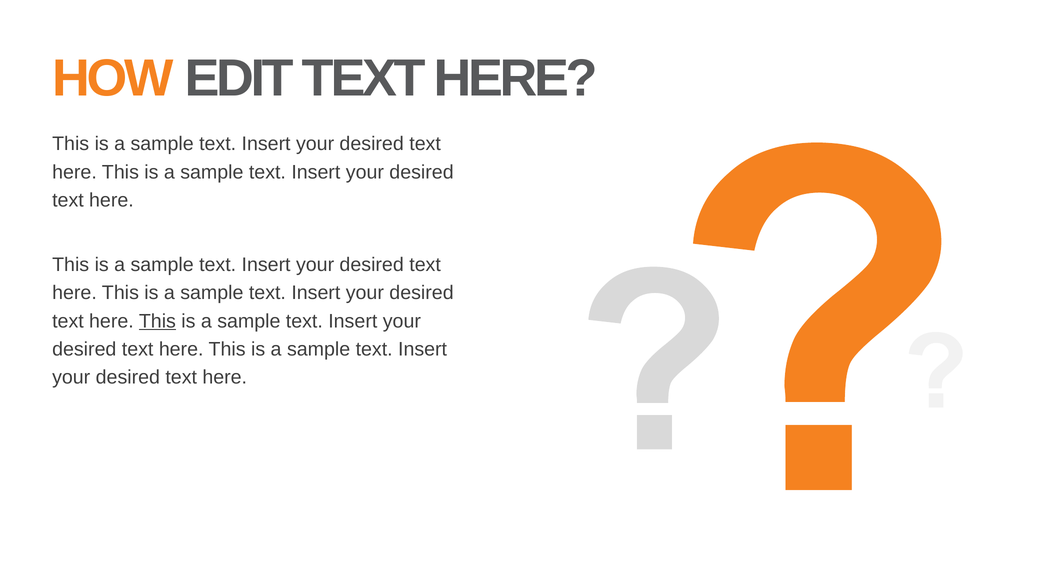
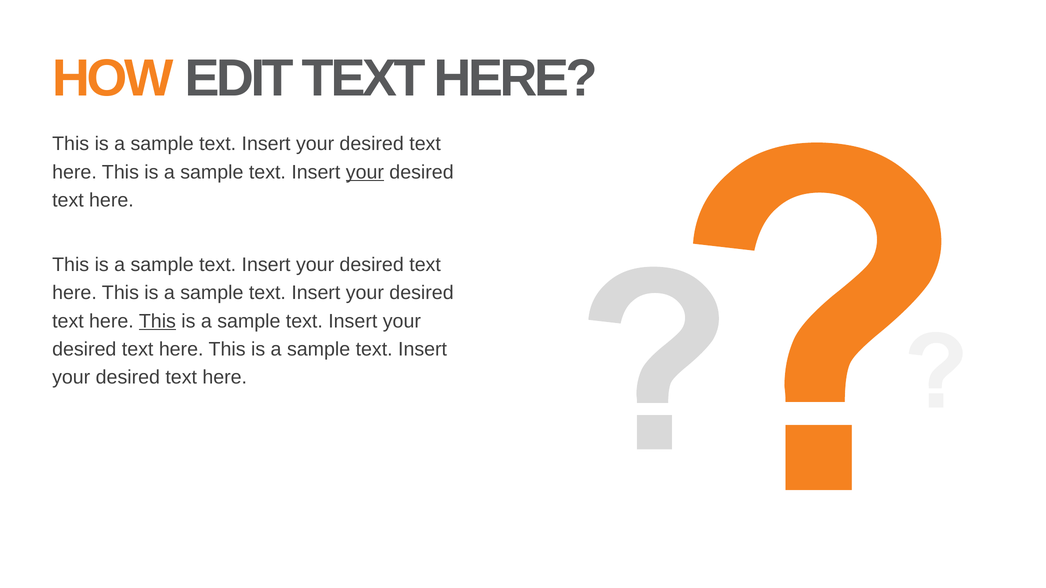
your underline: none -> present (365, 172)
